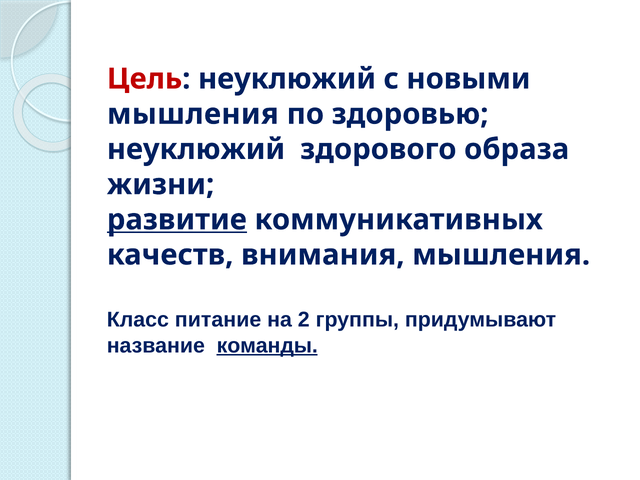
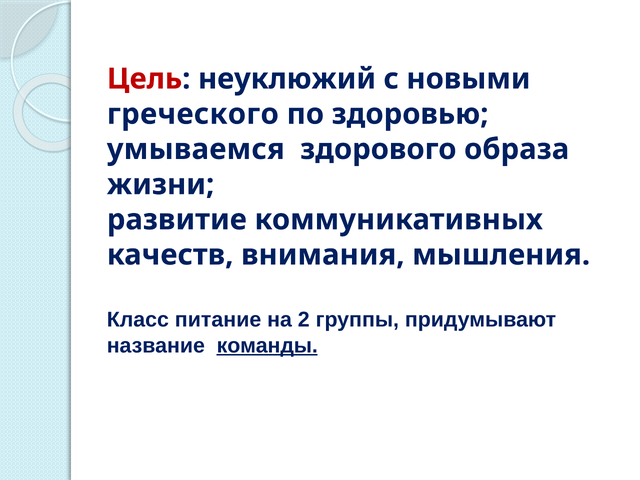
мышления: мышления -> греческого (193, 114)
неуклюжий: неуклюжий -> умываемся (196, 149)
развитие underline: present -> none (177, 220)
